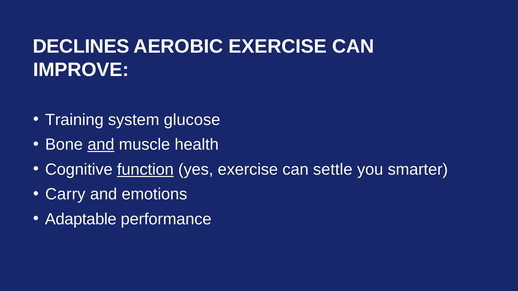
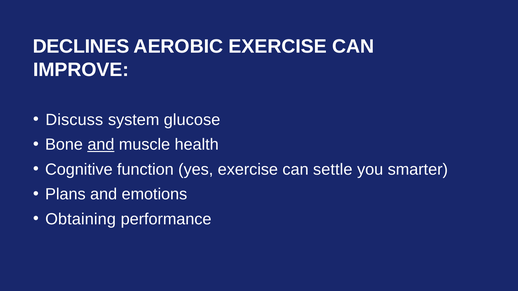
Training: Training -> Discuss (74, 120)
function underline: present -> none (145, 170)
Carry: Carry -> Plans (65, 194)
Adaptable: Adaptable -> Obtaining (81, 219)
